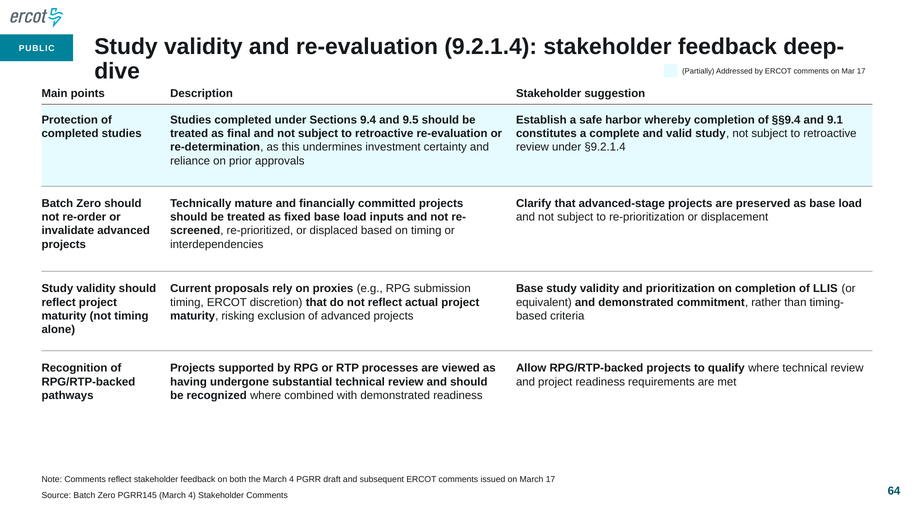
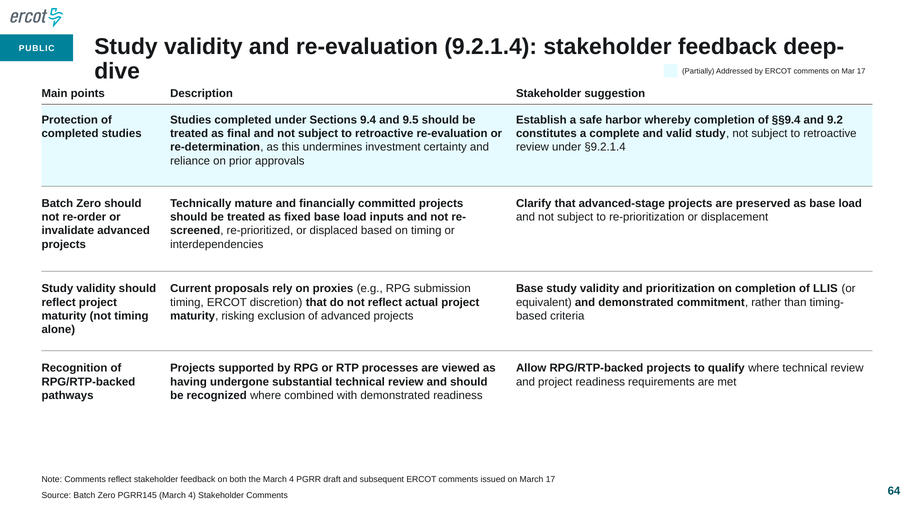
9.1: 9.1 -> 9.2 (835, 120)
